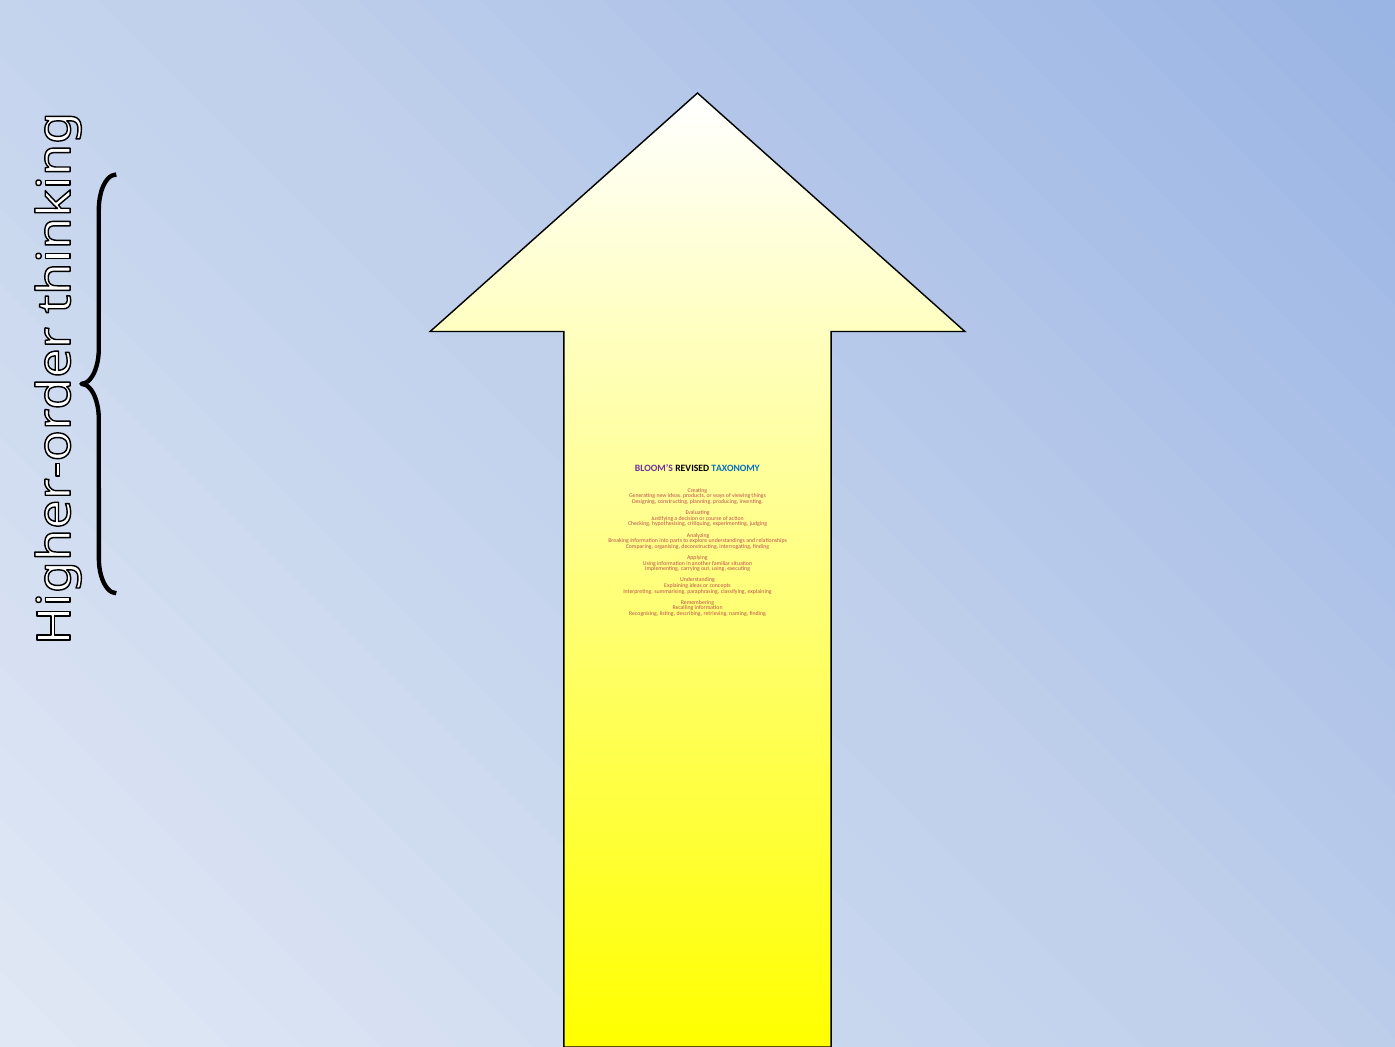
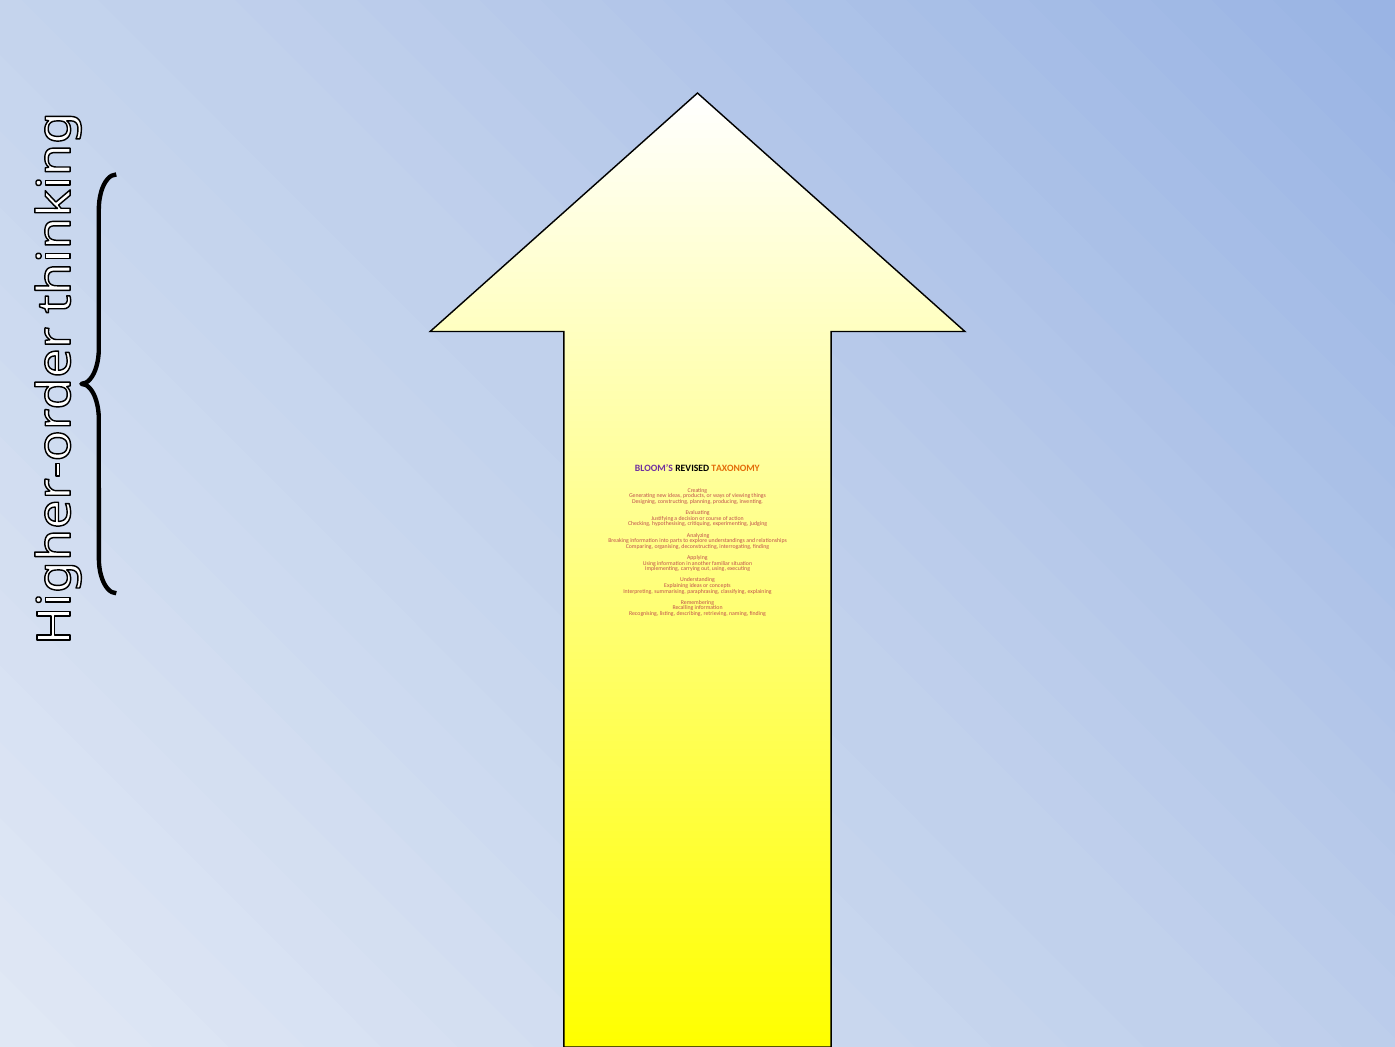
TAXONOMY colour: blue -> orange (736, 468)
